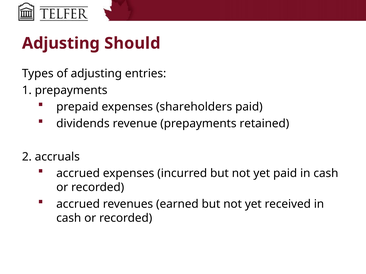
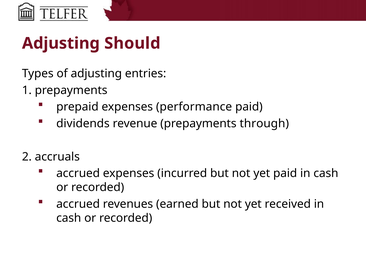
shareholders: shareholders -> performance (194, 107)
retained: retained -> through (264, 124)
